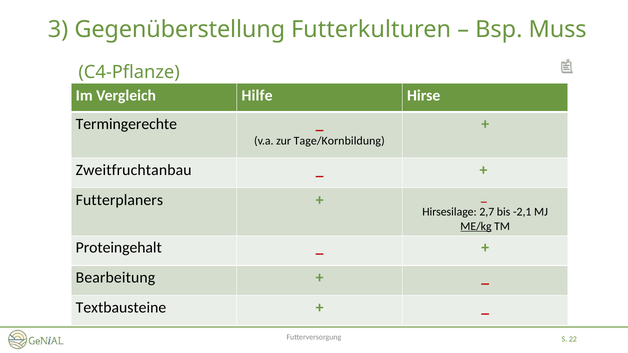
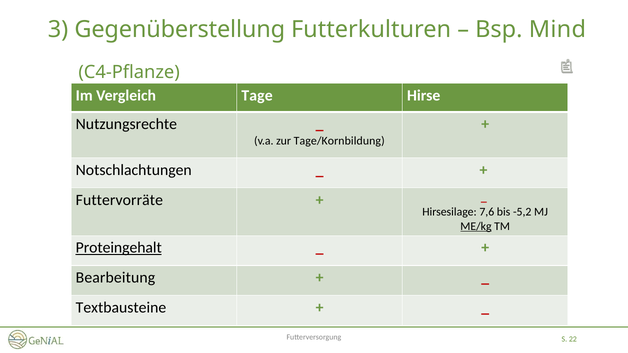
Muss: Muss -> Mind (557, 30)
Hilfe: Hilfe -> Tage (257, 96)
Termingerechte: Termingerechte -> Nutzungsrechte (126, 124)
Zweitfruchtanbau: Zweitfruchtanbau -> Notschlachtungen (134, 170)
Futterplaners: Futterplaners -> Futtervorräte (119, 200)
2,7: 2,7 -> 7,6 (487, 212)
-2,1: -2,1 -> -5,2 (522, 212)
Proteingehalt underline: none -> present (119, 248)
